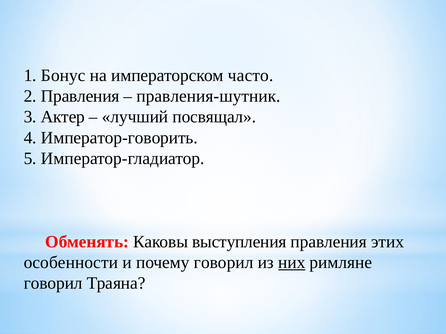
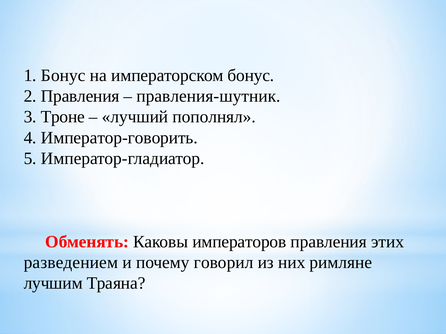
императорском часто: часто -> бонус (251, 75)
Актер: Актер -> Троне (63, 117)
посвящал: посвящал -> пополнял (214, 117)
выступления: выступления -> императоров (239, 242)
особенности: особенности -> разведением (71, 263)
них underline: present -> none (292, 263)
говорил: говорил -> лучшим (53, 284)
